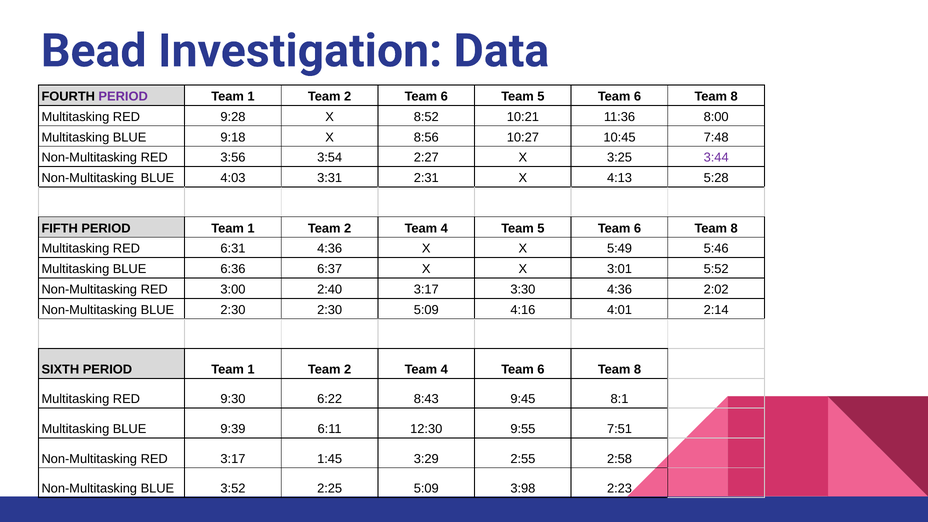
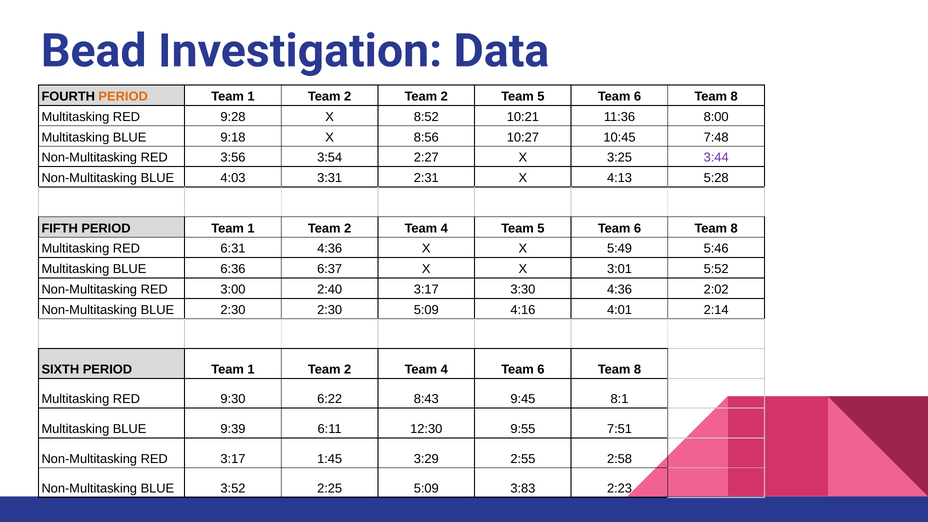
PERIOD colour: purple -> orange (123, 97)
2 Team 6: 6 -> 2 (444, 97)
3:98: 3:98 -> 3:83 (523, 489)
